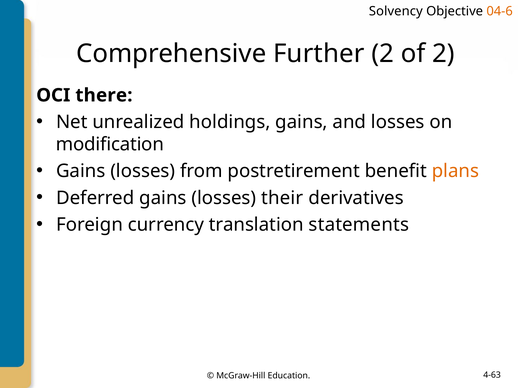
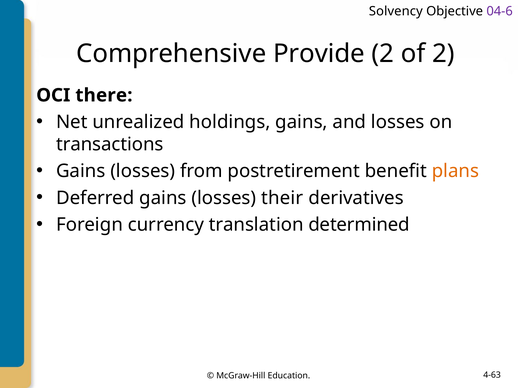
04-6 colour: orange -> purple (500, 11)
Further: Further -> Provide (319, 54)
modification: modification -> transactions (110, 145)
statements: statements -> determined (359, 225)
